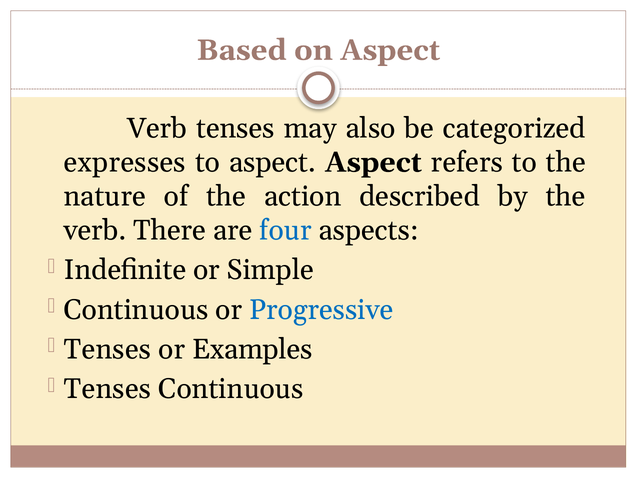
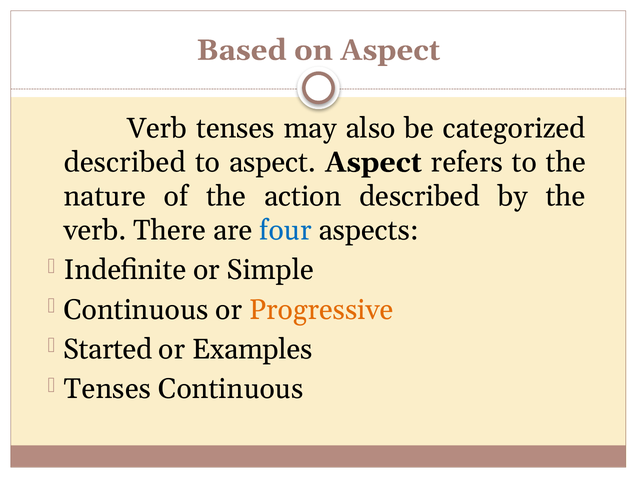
expresses: expresses -> described (125, 162)
Progressive colour: blue -> orange (321, 310)
Tenses: Tenses -> Started (108, 349)
